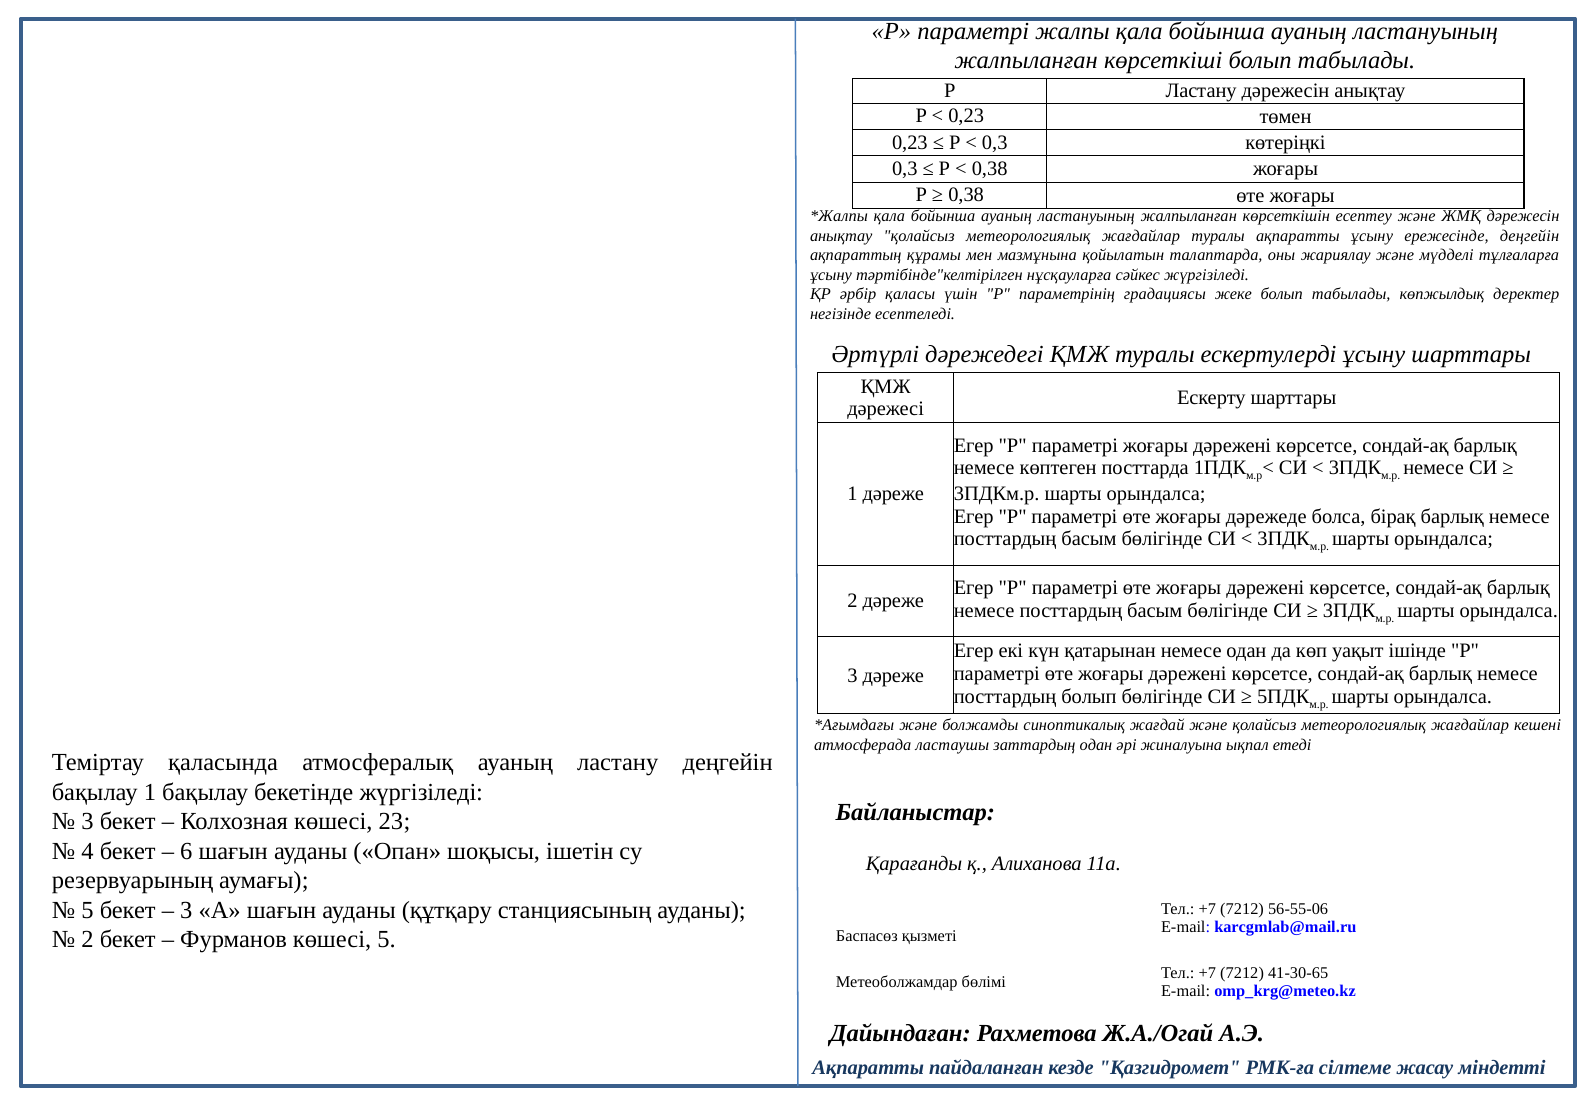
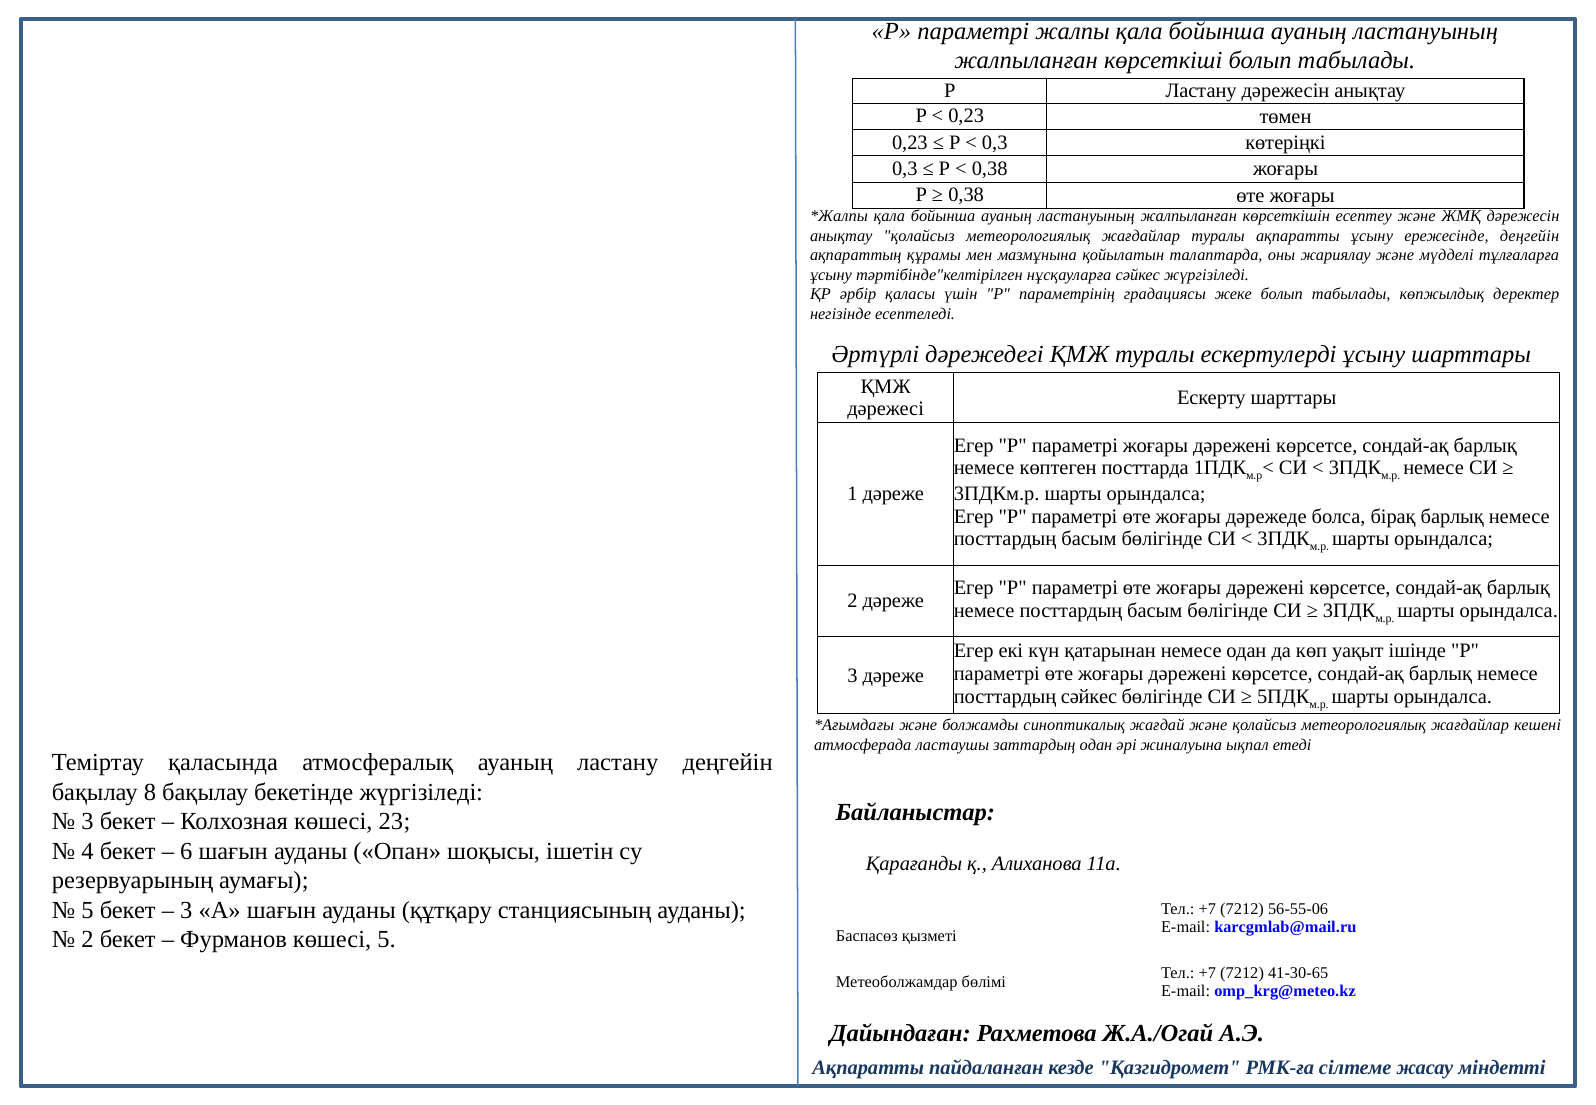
посттардың болып: болып -> сәйкес (1089, 696)
бақылау 1: 1 -> 8 (150, 792)
